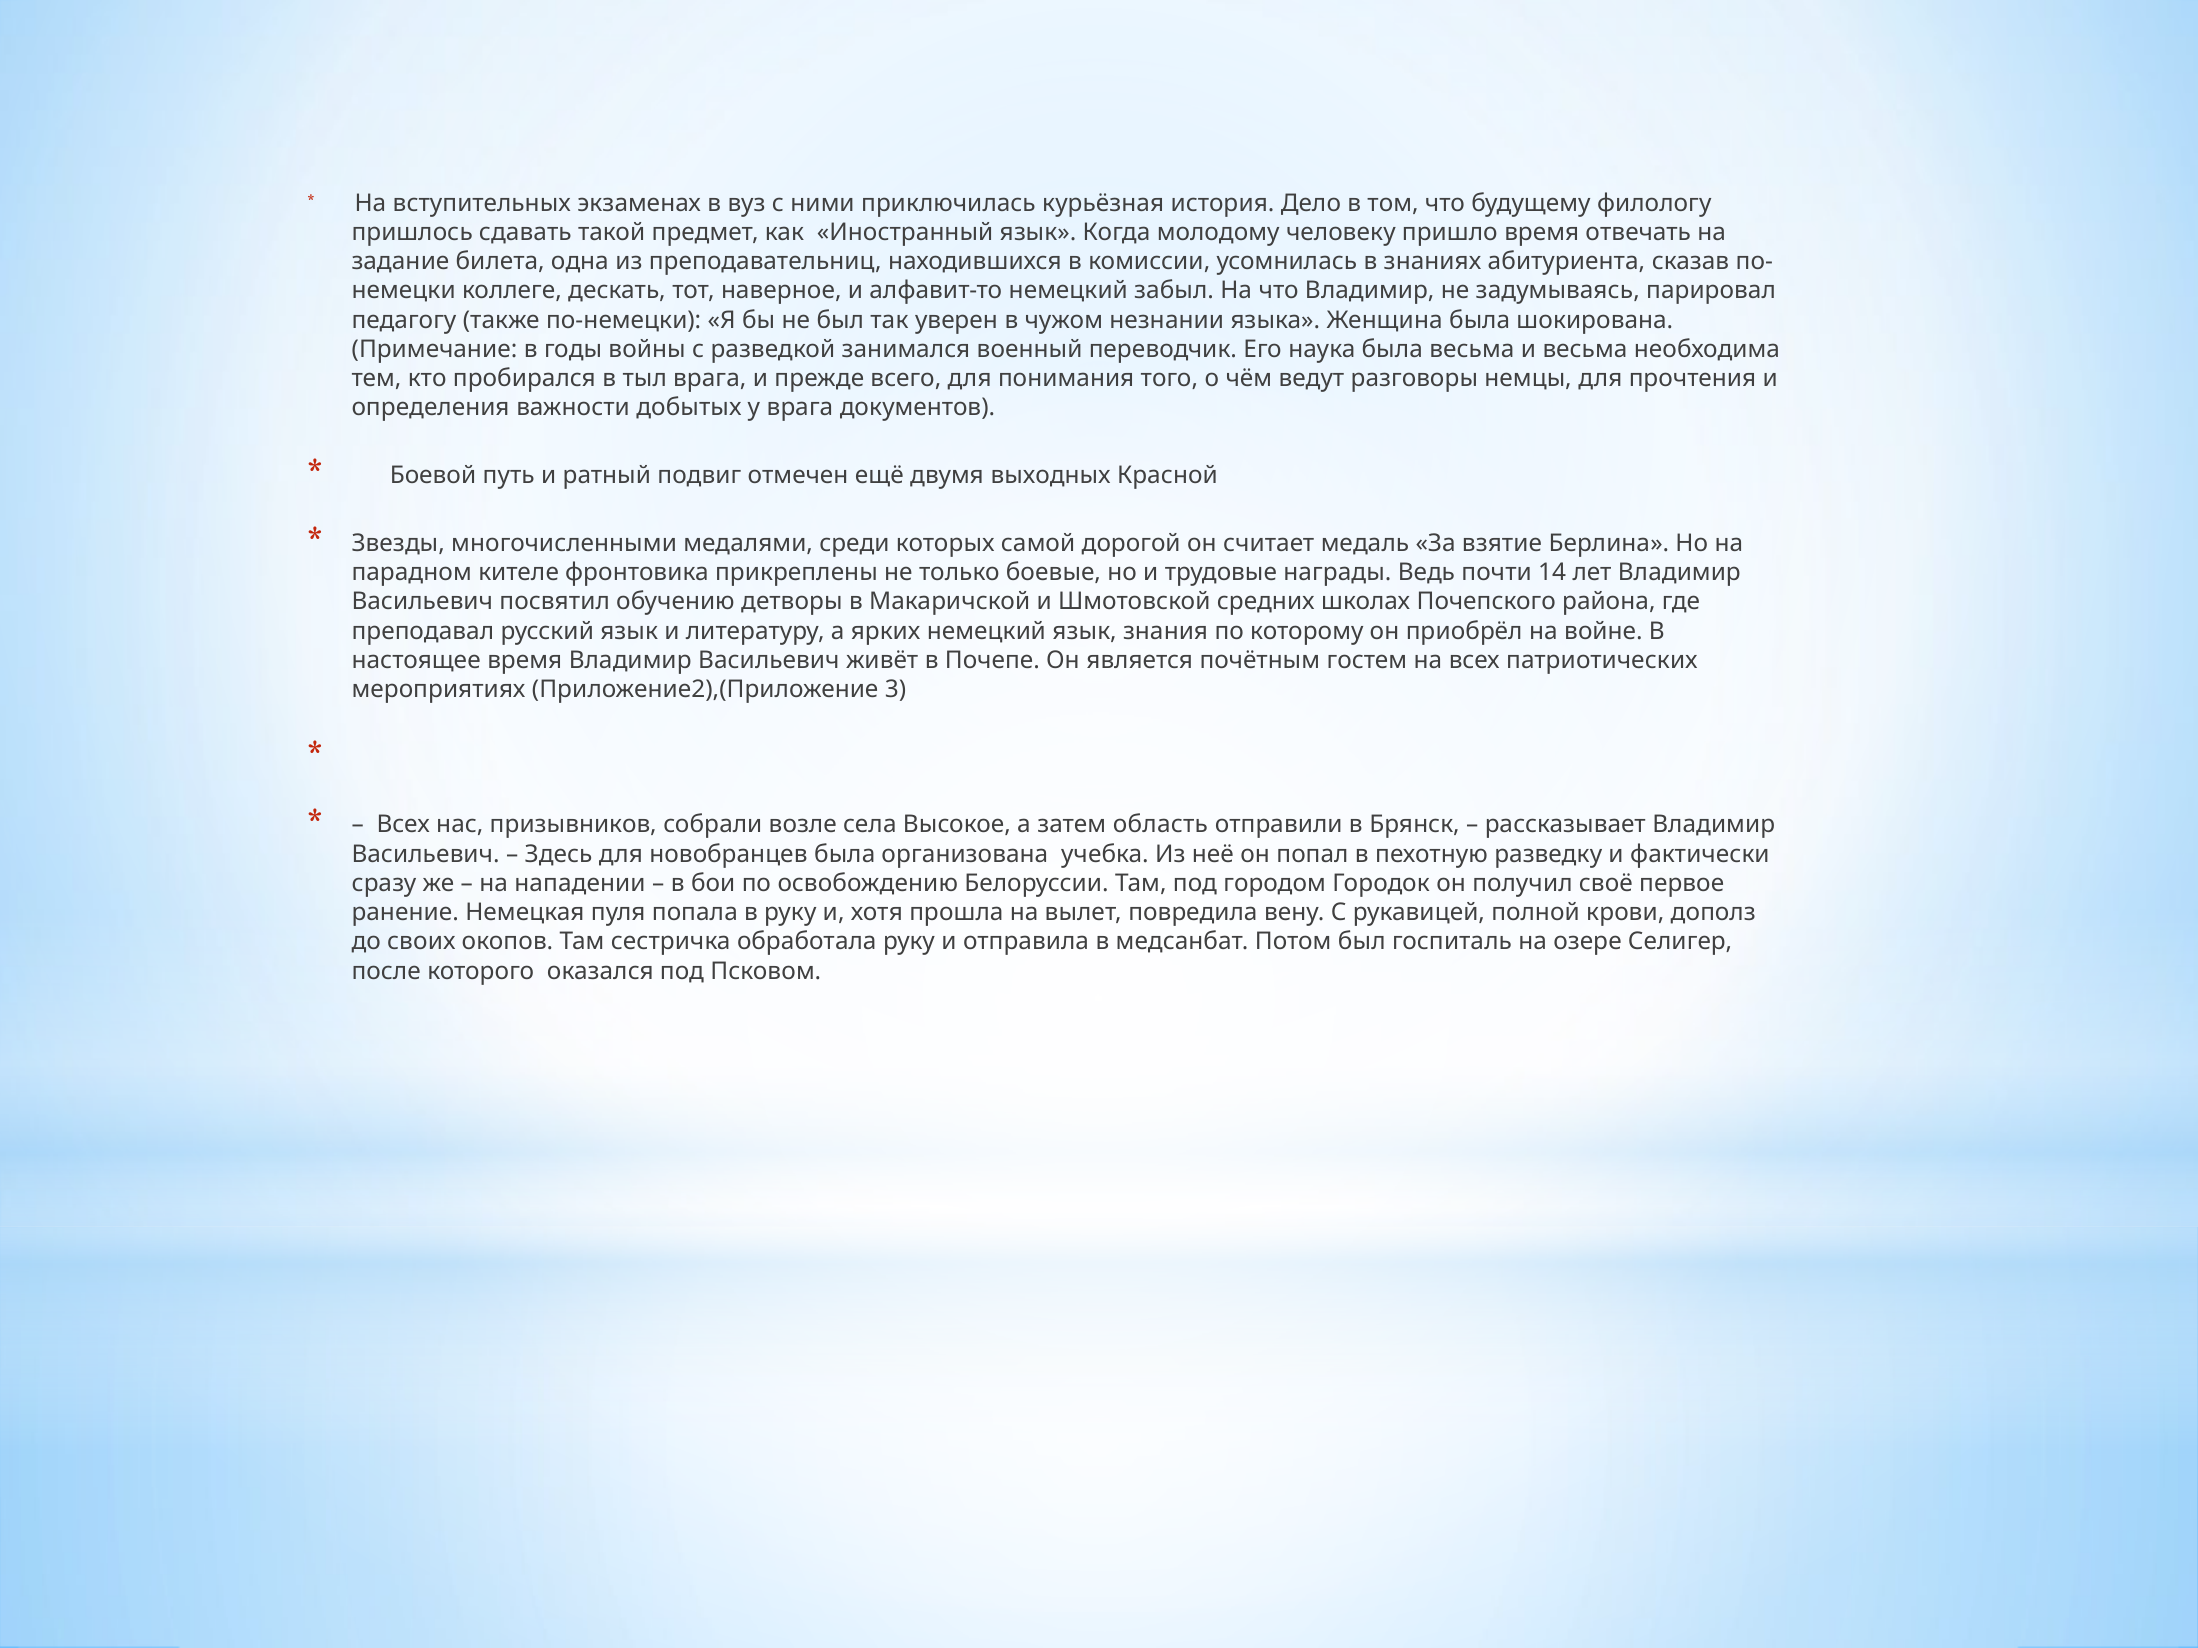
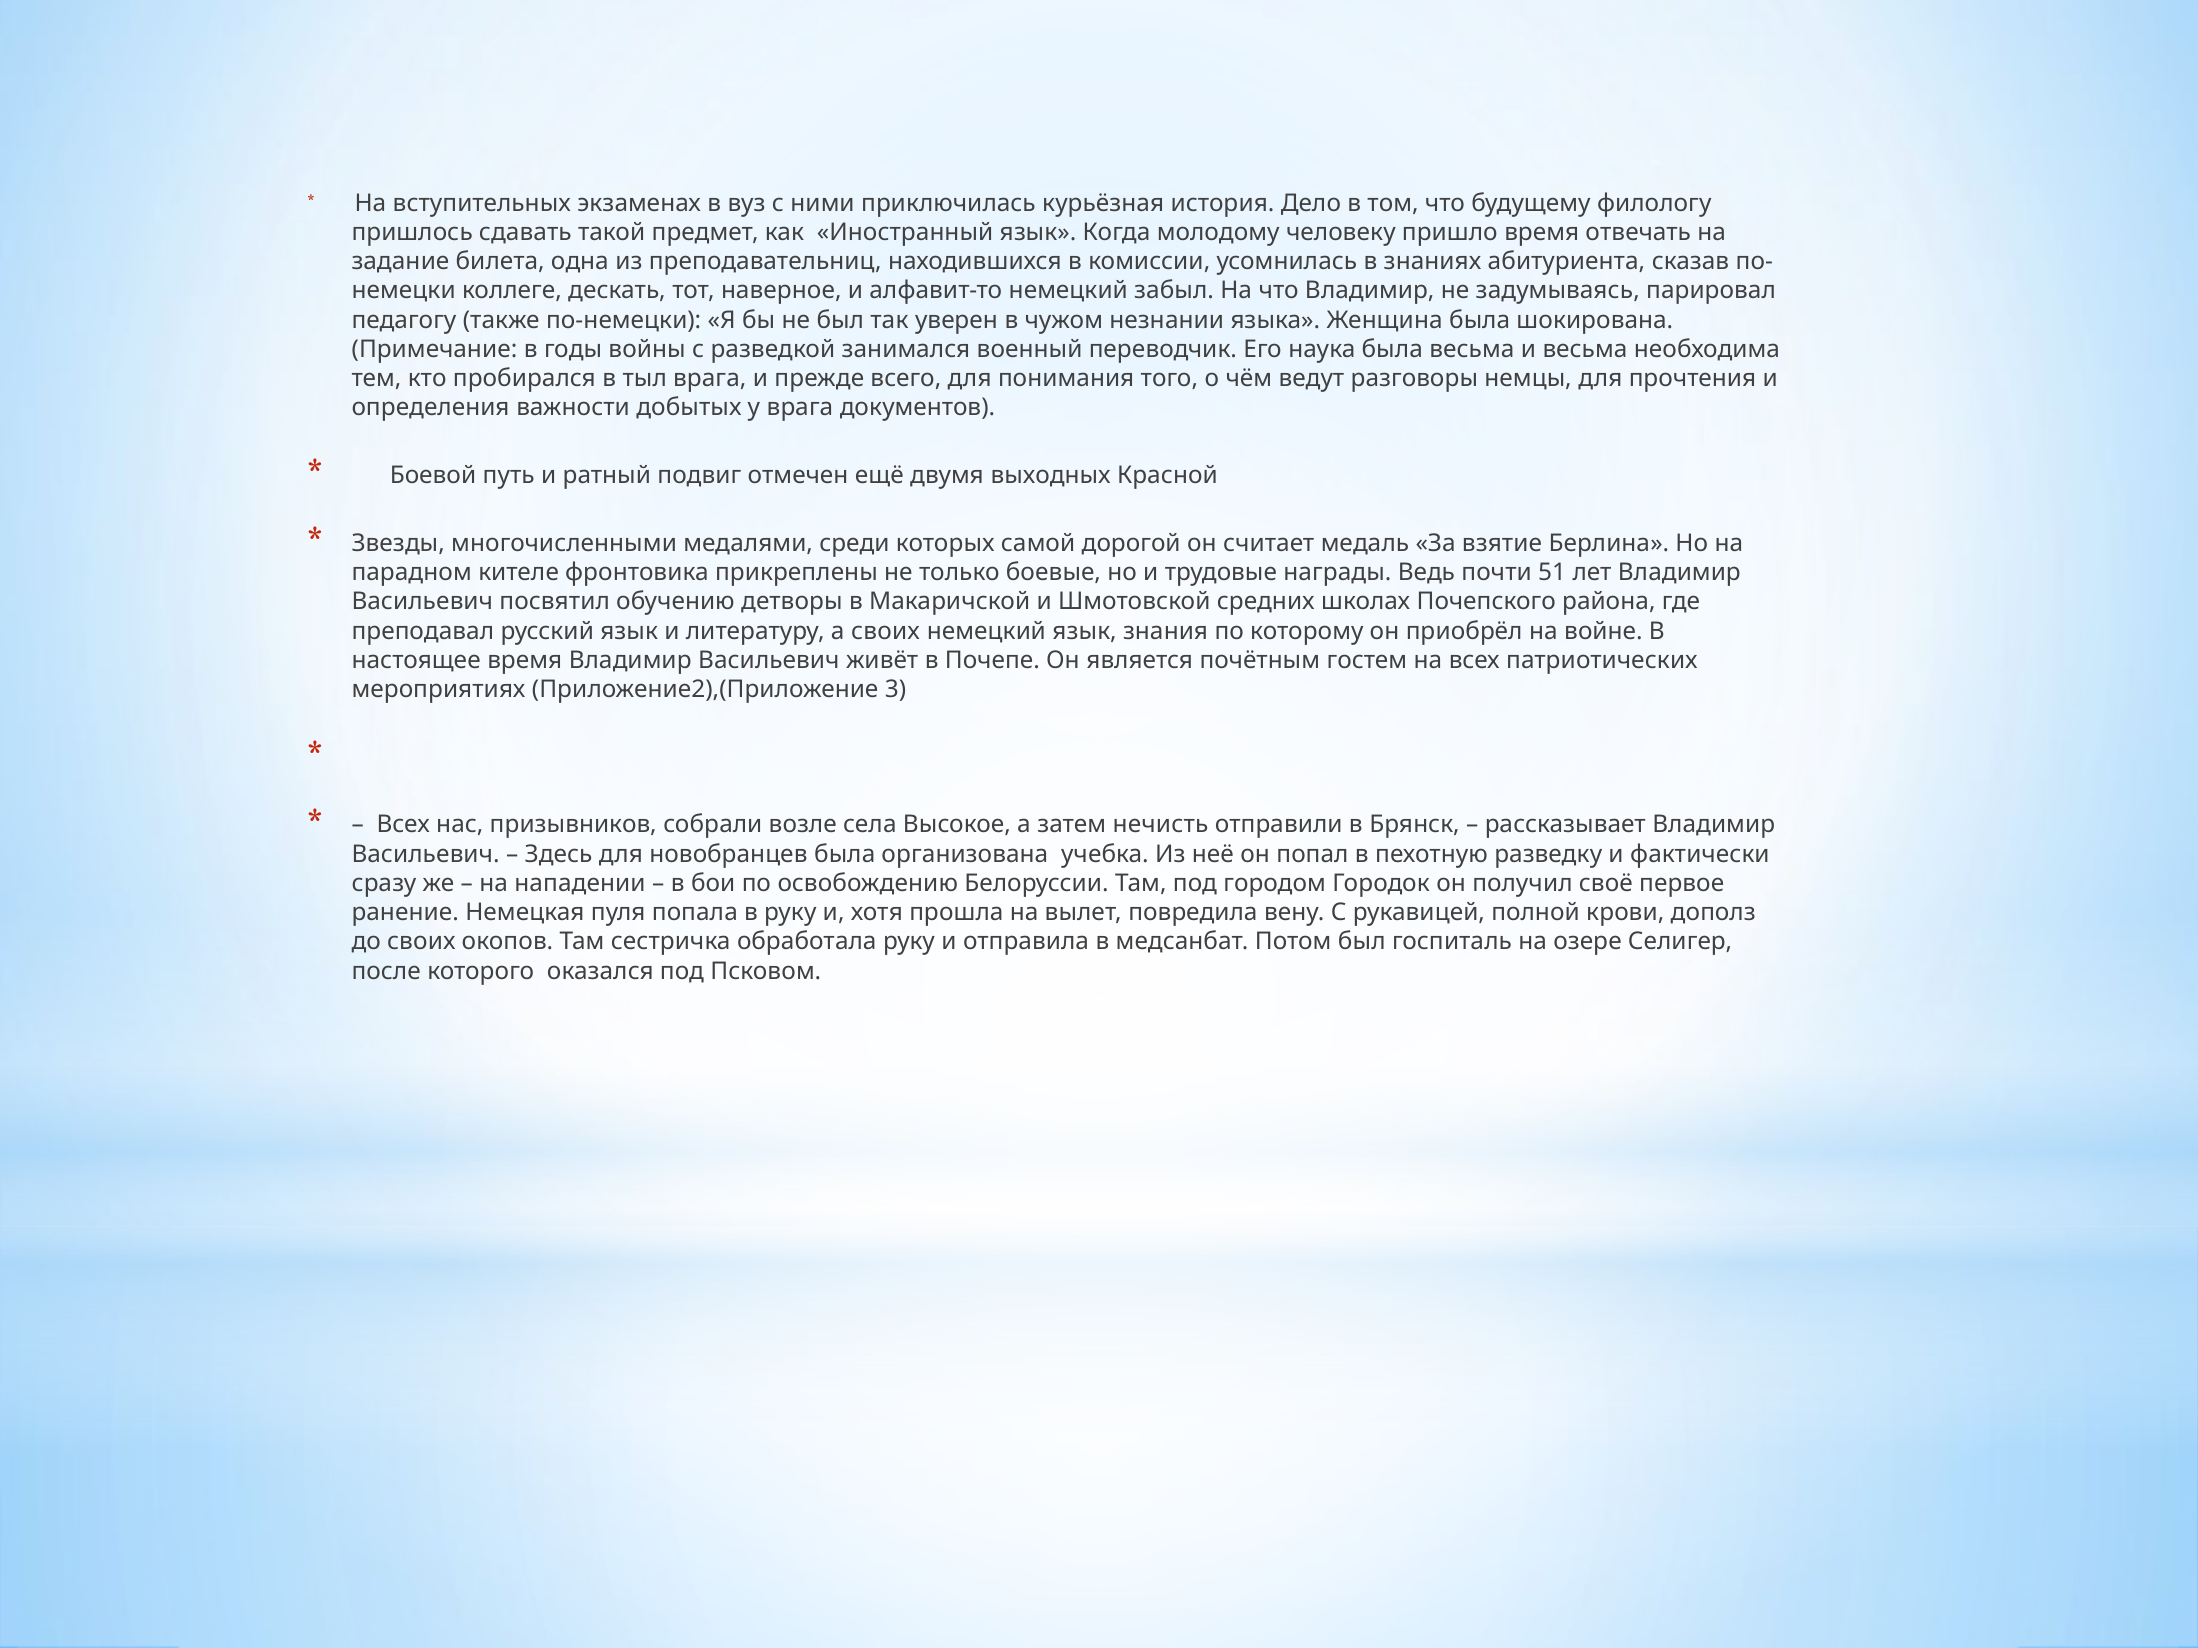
14: 14 -> 51 (1552, 573)
а ярких: ярких -> своих (885, 631)
область: область -> нечисть (1160, 825)
